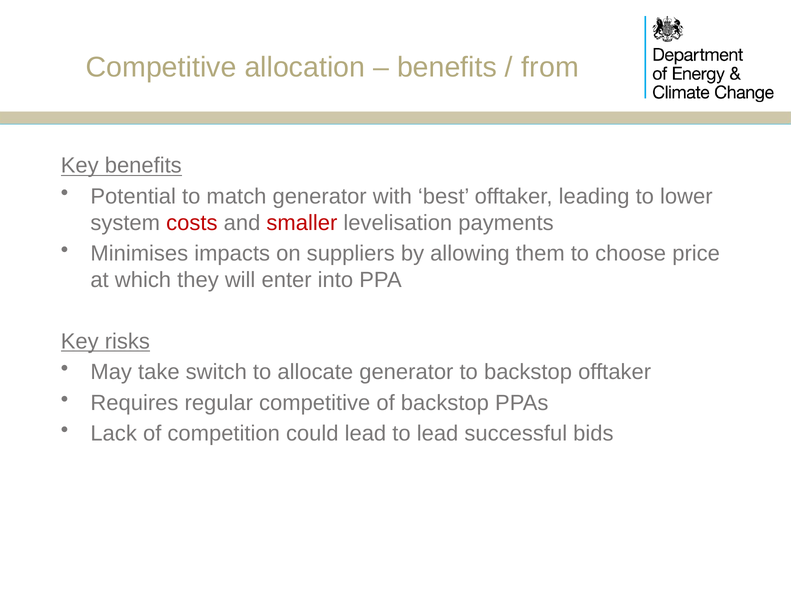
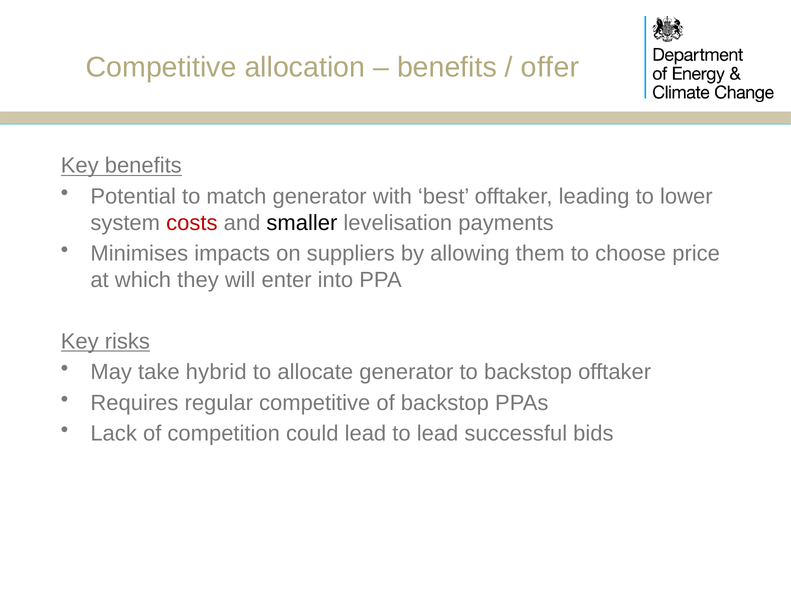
from: from -> offer (550, 67)
smaller colour: red -> black (302, 223)
switch: switch -> hybrid (216, 372)
